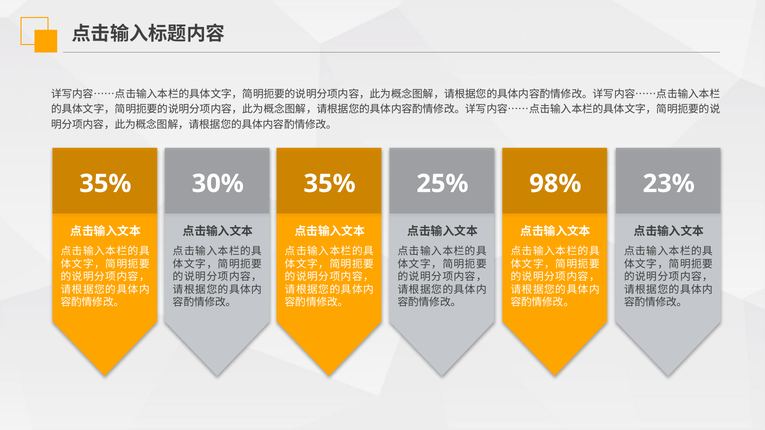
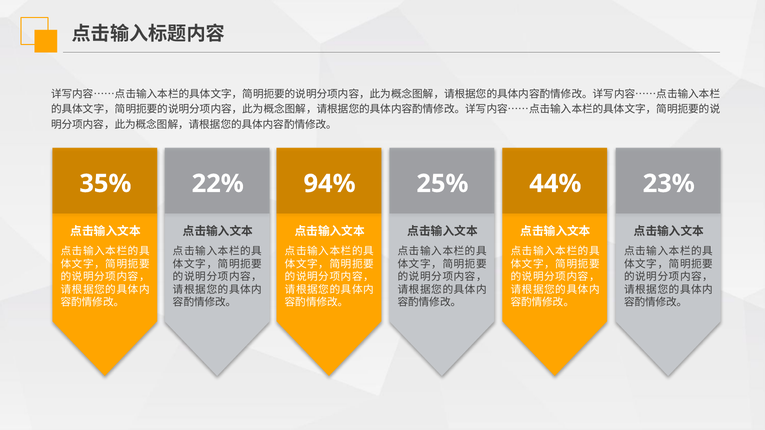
30%: 30% -> 22% (218, 184)
35%: 35% -> 94% (330, 184)
98%: 98% -> 44% (555, 184)
